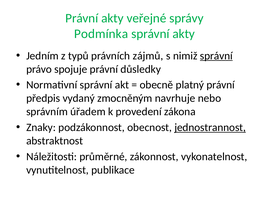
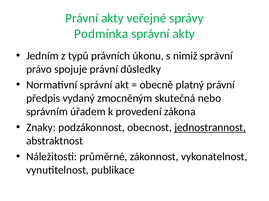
zájmů: zájmů -> úkonu (148, 56)
správní underline: present -> none (216, 56)
navrhuje: navrhuje -> skutečná (175, 99)
